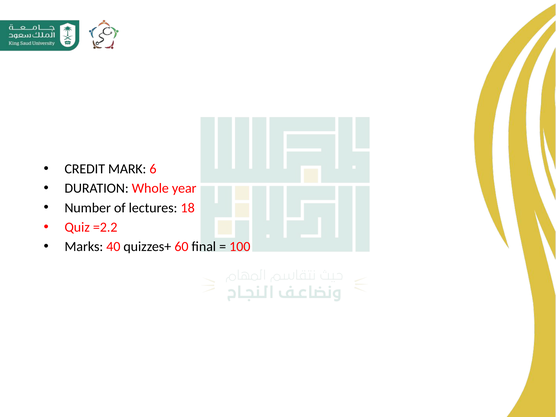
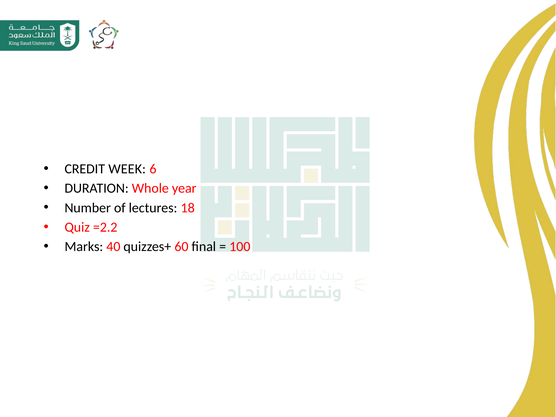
MARK: MARK -> WEEK (127, 169)
